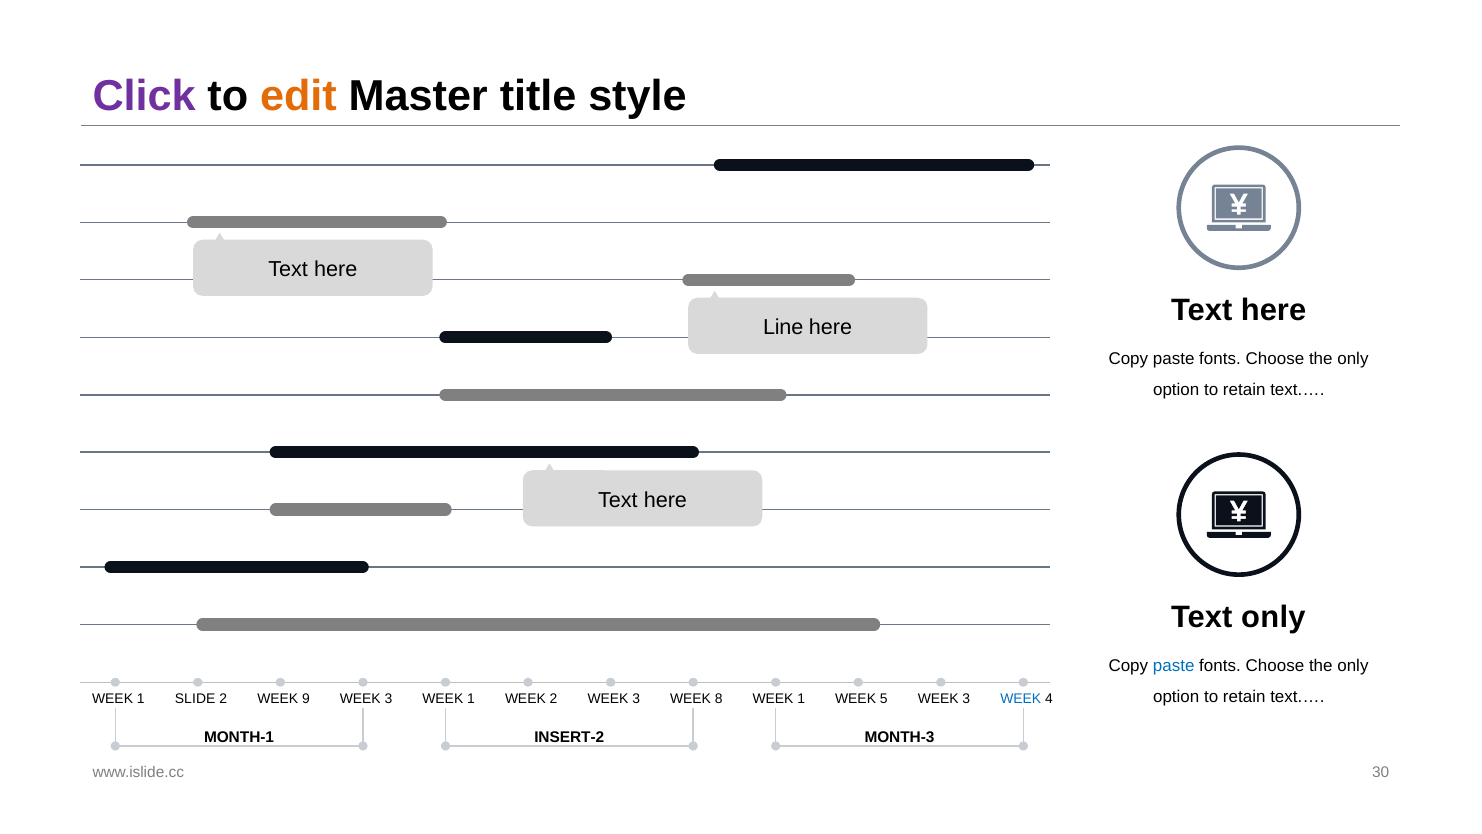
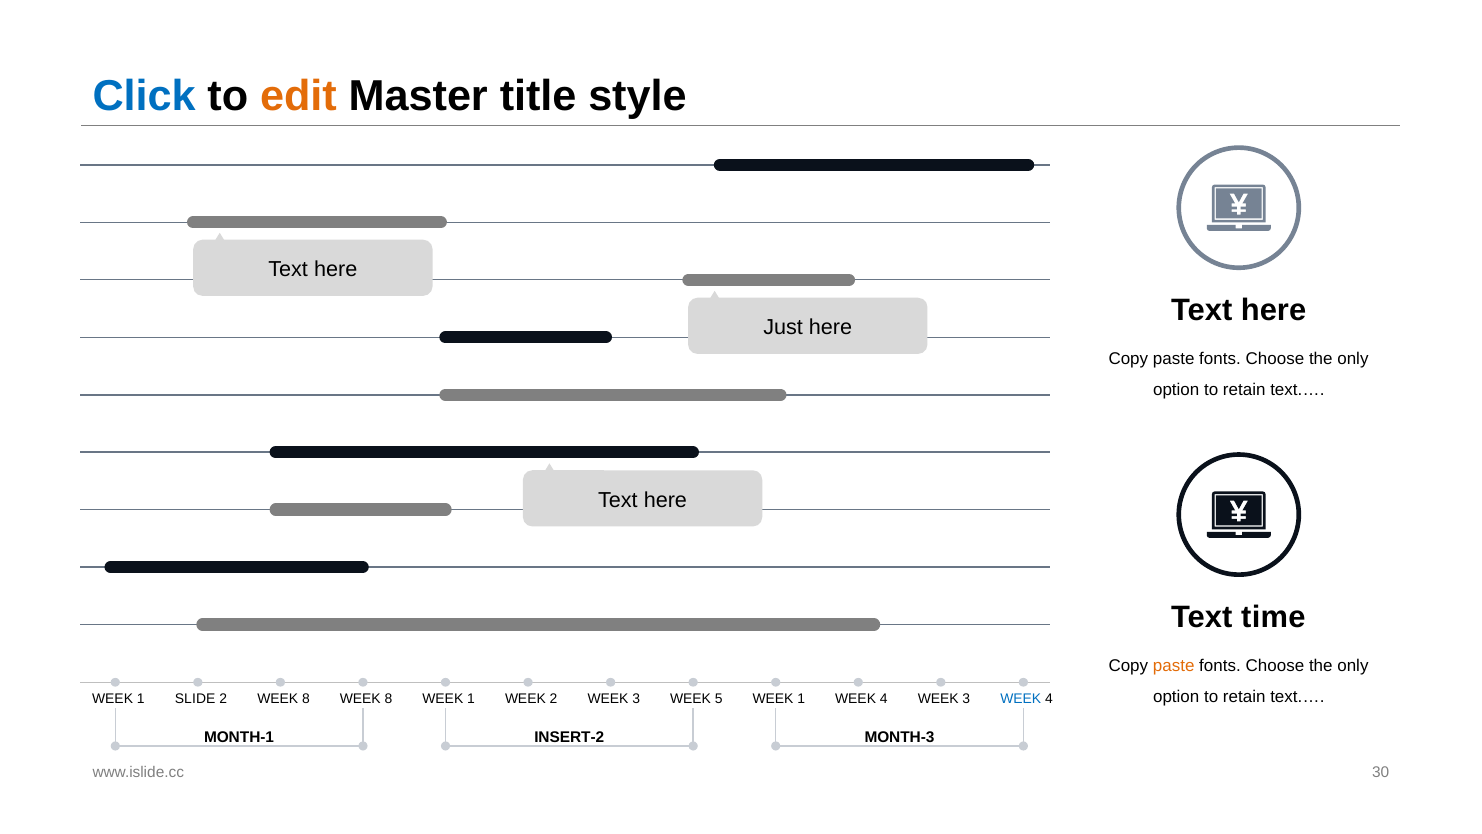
Click colour: purple -> blue (144, 96)
Line: Line -> Just (783, 327)
Text only: only -> time (1273, 617)
paste colour: blue -> orange (1174, 666)
2 WEEK 9: 9 -> 8 (306, 699)
3: 3 -> 8 (388, 699)
8: 8 -> 5 (719, 699)
5: 5 -> 4 (884, 699)
